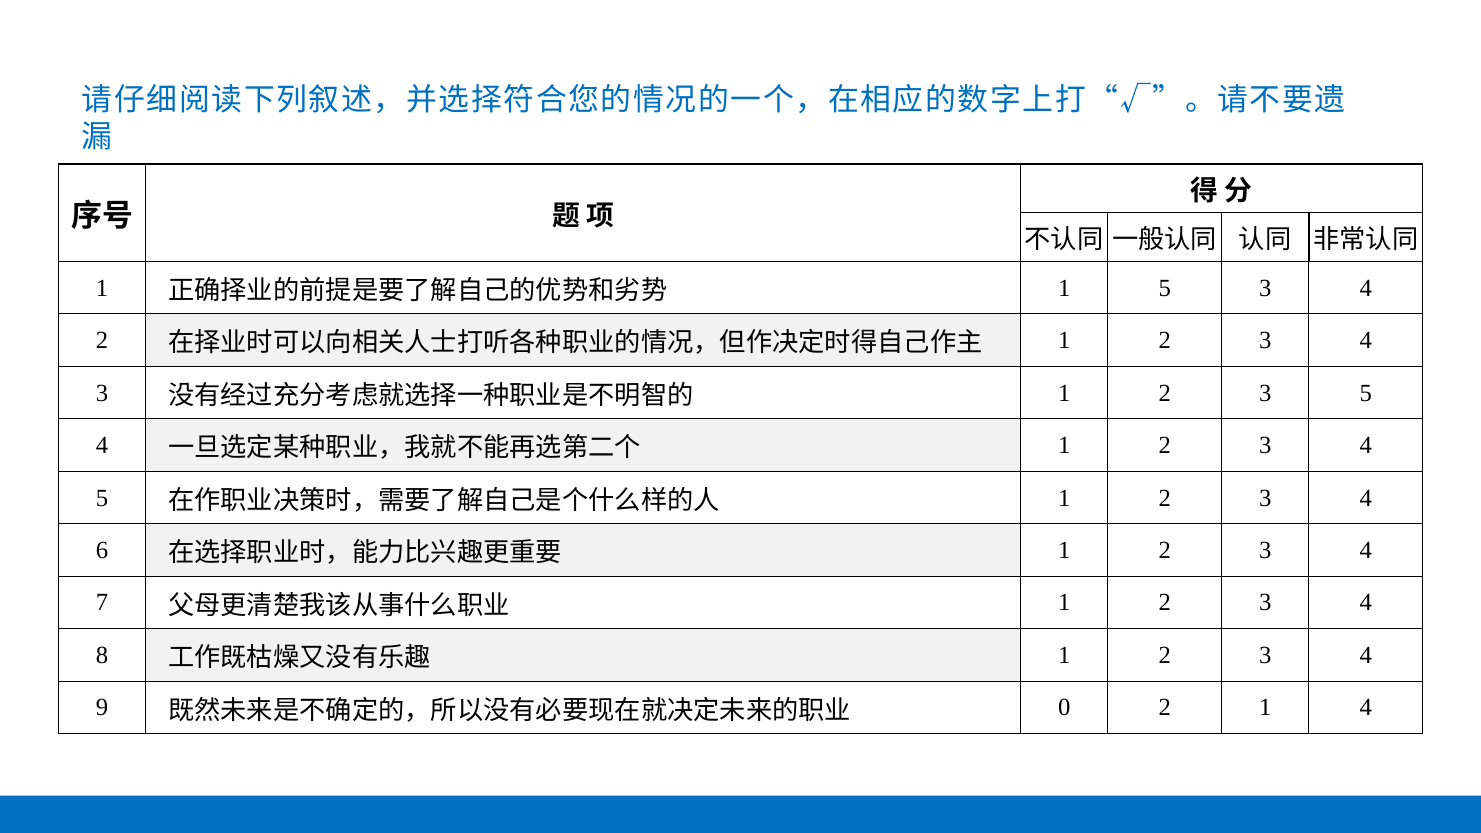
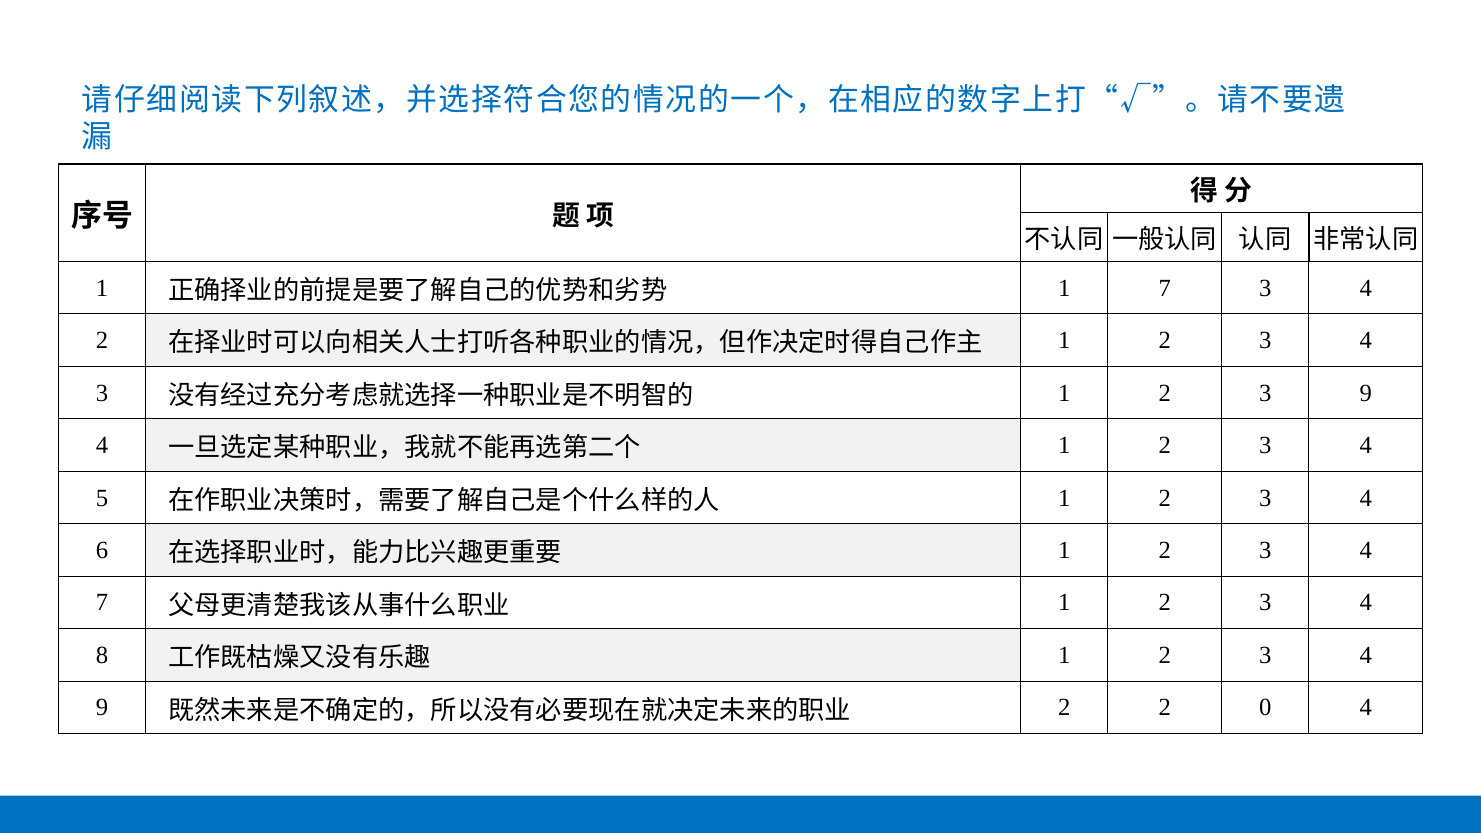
1 5: 5 -> 7 (1165, 288)
3 5: 5 -> 9 (1366, 393)
0: 0 -> 2 (1064, 708)
2 1: 1 -> 0 (1265, 708)
